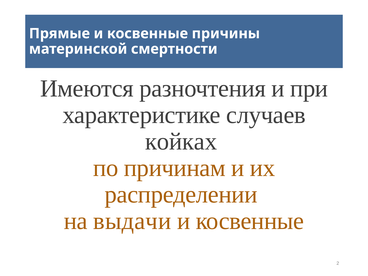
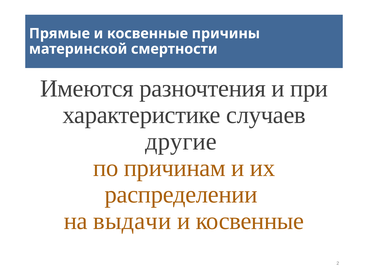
койках: койках -> другие (181, 141)
